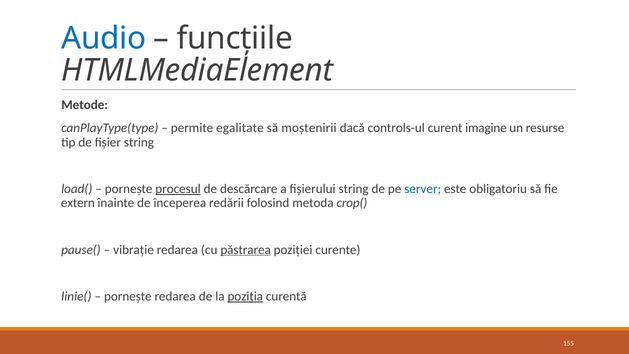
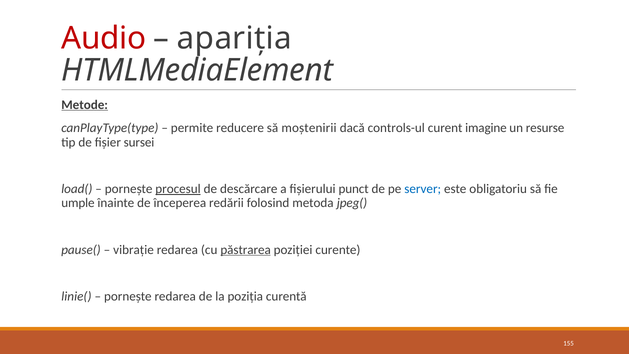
Audio colour: blue -> red (104, 38)
funcțiile: funcțiile -> apariția (234, 38)
Metode underline: none -> present (85, 105)
egalitate: egalitate -> reducere (240, 128)
fișier string: string -> sursei (139, 142)
fișierului string: string -> punct (354, 189)
extern: extern -> umple (78, 203)
crop(: crop( -> jpeg( (352, 203)
poziția underline: present -> none (245, 296)
